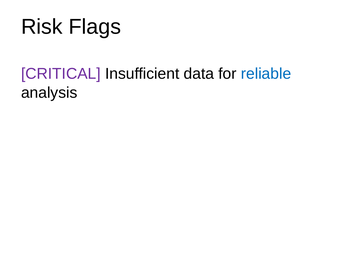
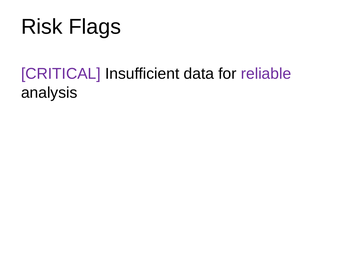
reliable colour: blue -> purple (266, 74)
